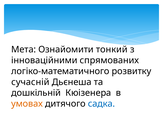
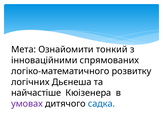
сучасній: сучасній -> логічних (30, 82)
дошкільній: дошкільній -> найчастіше (36, 93)
умовах colour: orange -> purple (27, 104)
